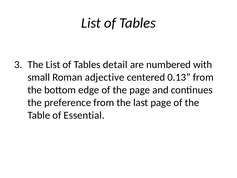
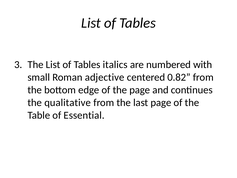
detail: detail -> italics (115, 64)
0.13: 0.13 -> 0.82 (179, 77)
preference: preference -> qualitative (68, 102)
